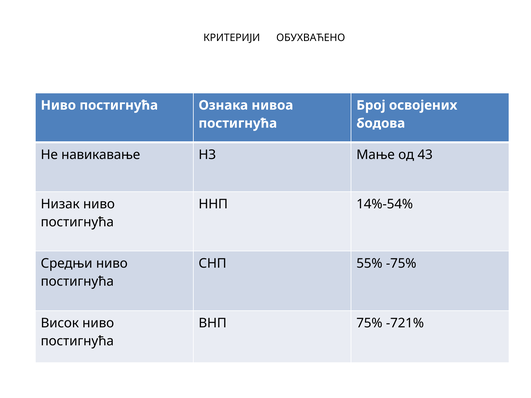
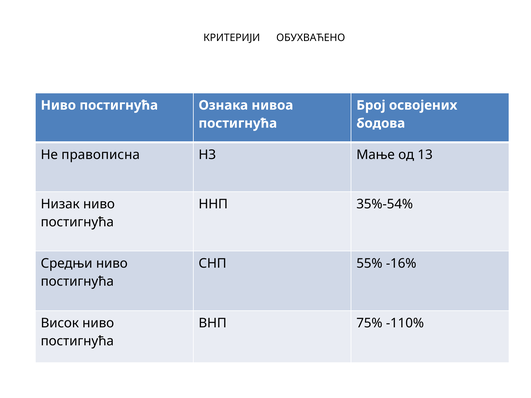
навикавање: навикавање -> правописна (101, 155)
43: 43 -> 13 (425, 155)
14%-54%: 14%-54% -> 35%-54% (385, 204)
-75%: -75% -> -16% (401, 264)
-721%: -721% -> -110% (405, 323)
